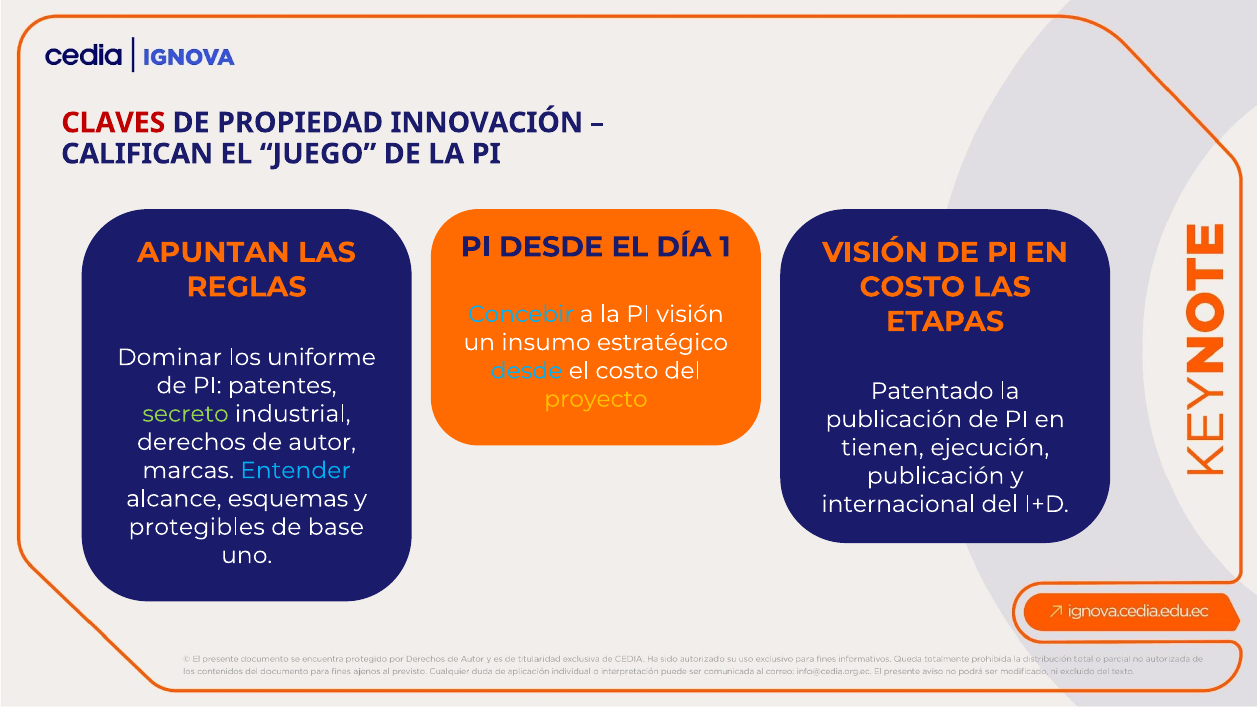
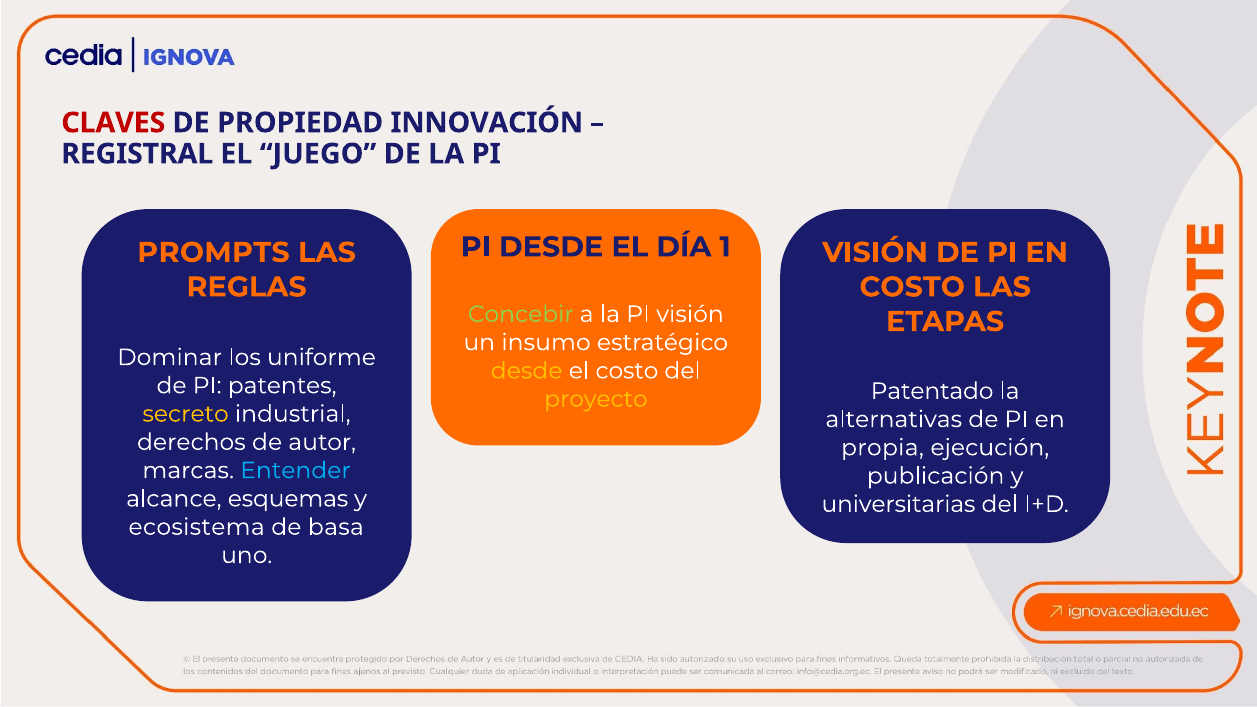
CALIFICAN: CALIFICAN -> REGISTRAL (137, 154)
APUNTAN: APUNTAN -> PROMPTS (213, 252)
Concebir colour: light blue -> light green (521, 314)
desde colour: light blue -> yellow (527, 371)
secreto colour: light green -> yellow (186, 414)
publicación: publicación -> alternativas (894, 419)
tienen: tienen -> propia (882, 448)
internacional: internacional -> universitarias (898, 504)
protegibles: protegibles -> ecosistema (197, 527)
base: base -> basa (336, 527)
